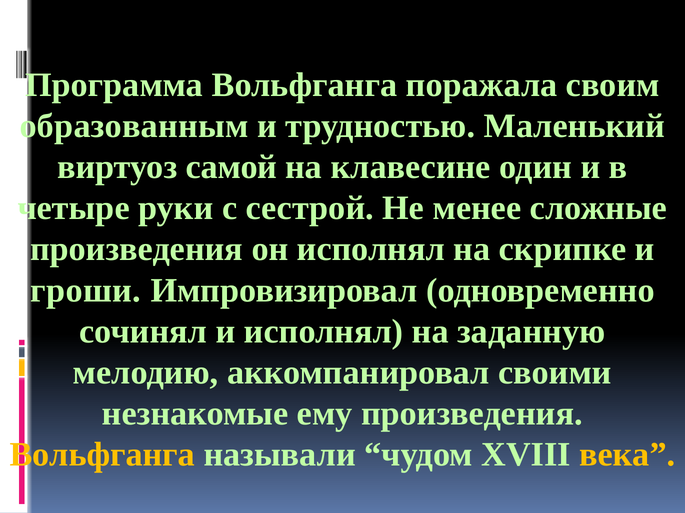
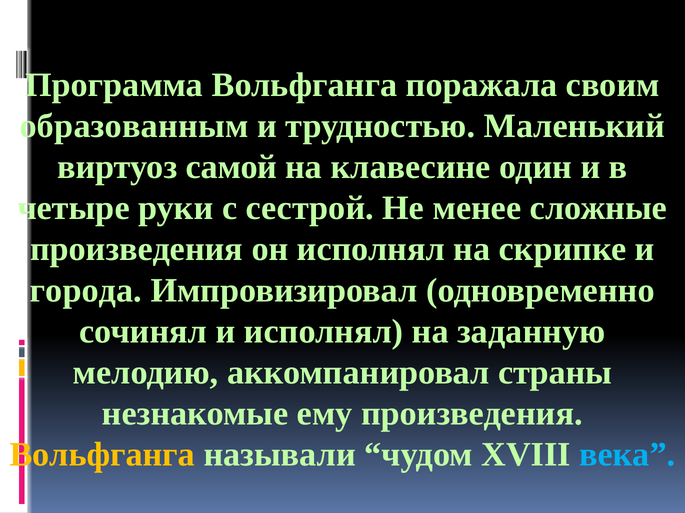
гроши: гроши -> города (86, 291)
своими: своими -> страны (555, 373)
века colour: yellow -> light blue (627, 455)
